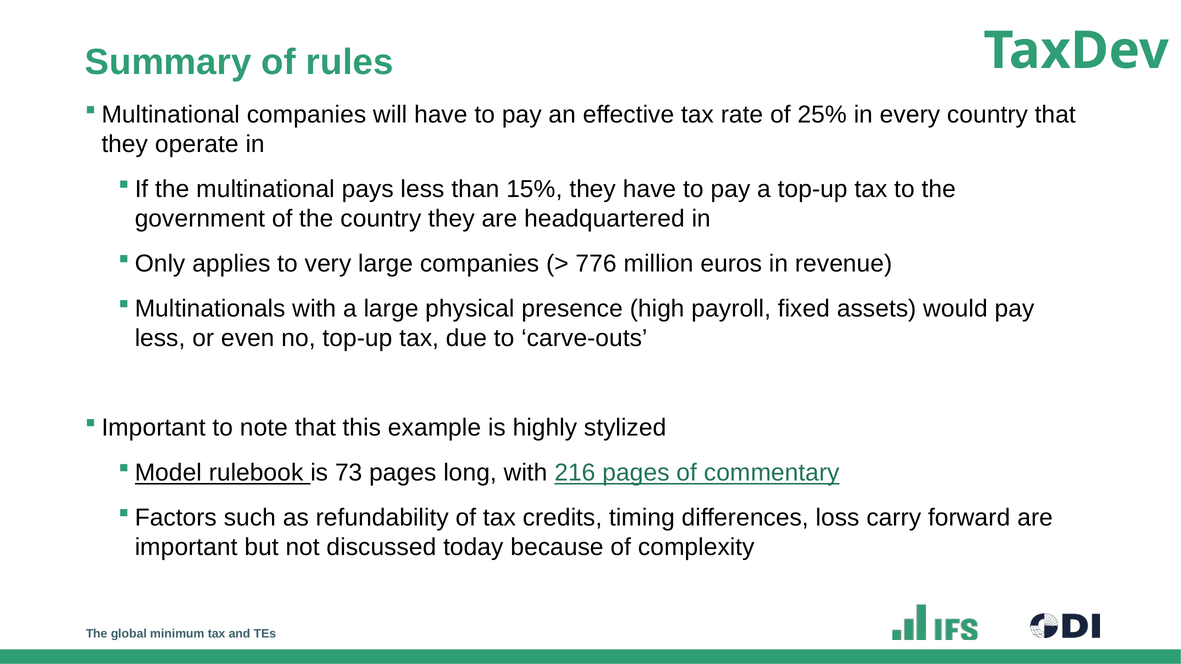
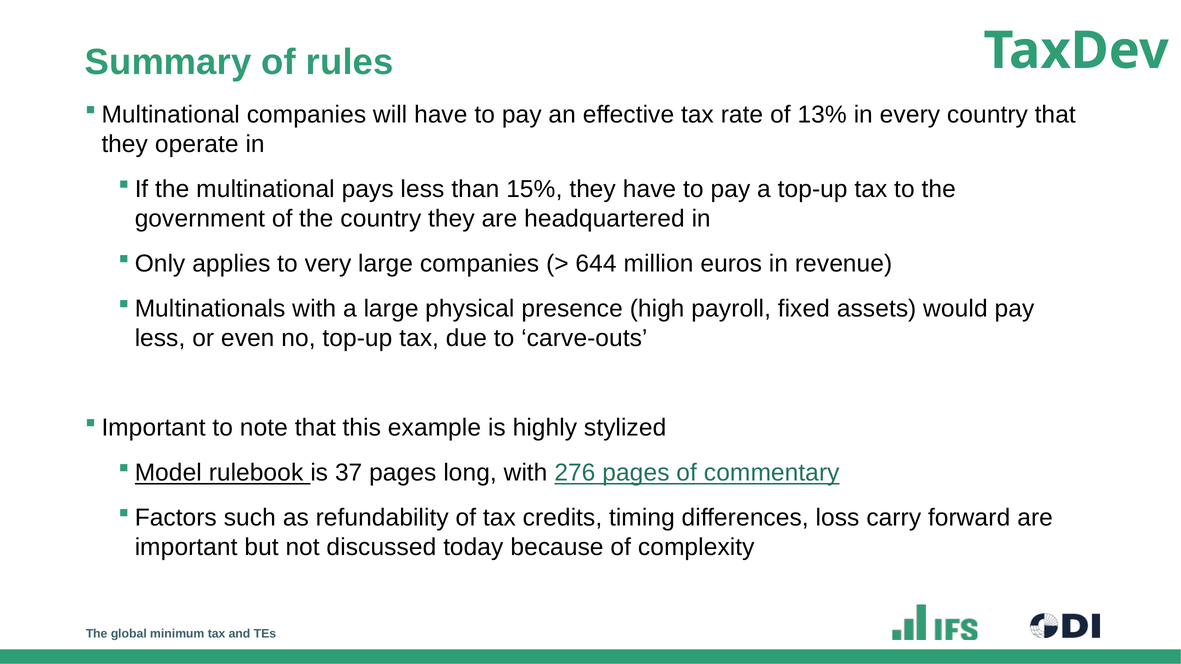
25%: 25% -> 13% (822, 115)
776: 776 -> 644 (596, 264)
73: 73 -> 37 (349, 473)
216: 216 -> 276 (575, 473)
